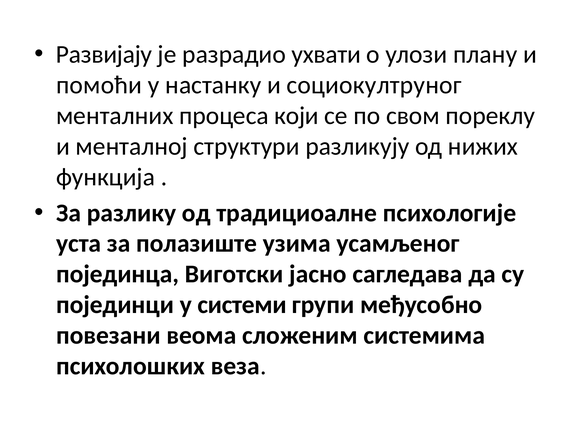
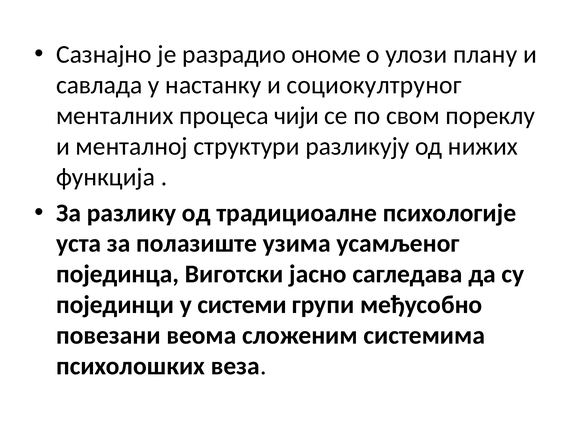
Развијају: Развијају -> Сазнајно (104, 55)
ухвати: ухвати -> ономе (326, 55)
помоћи: помоћи -> савлада (99, 85)
који: који -> чији (297, 116)
